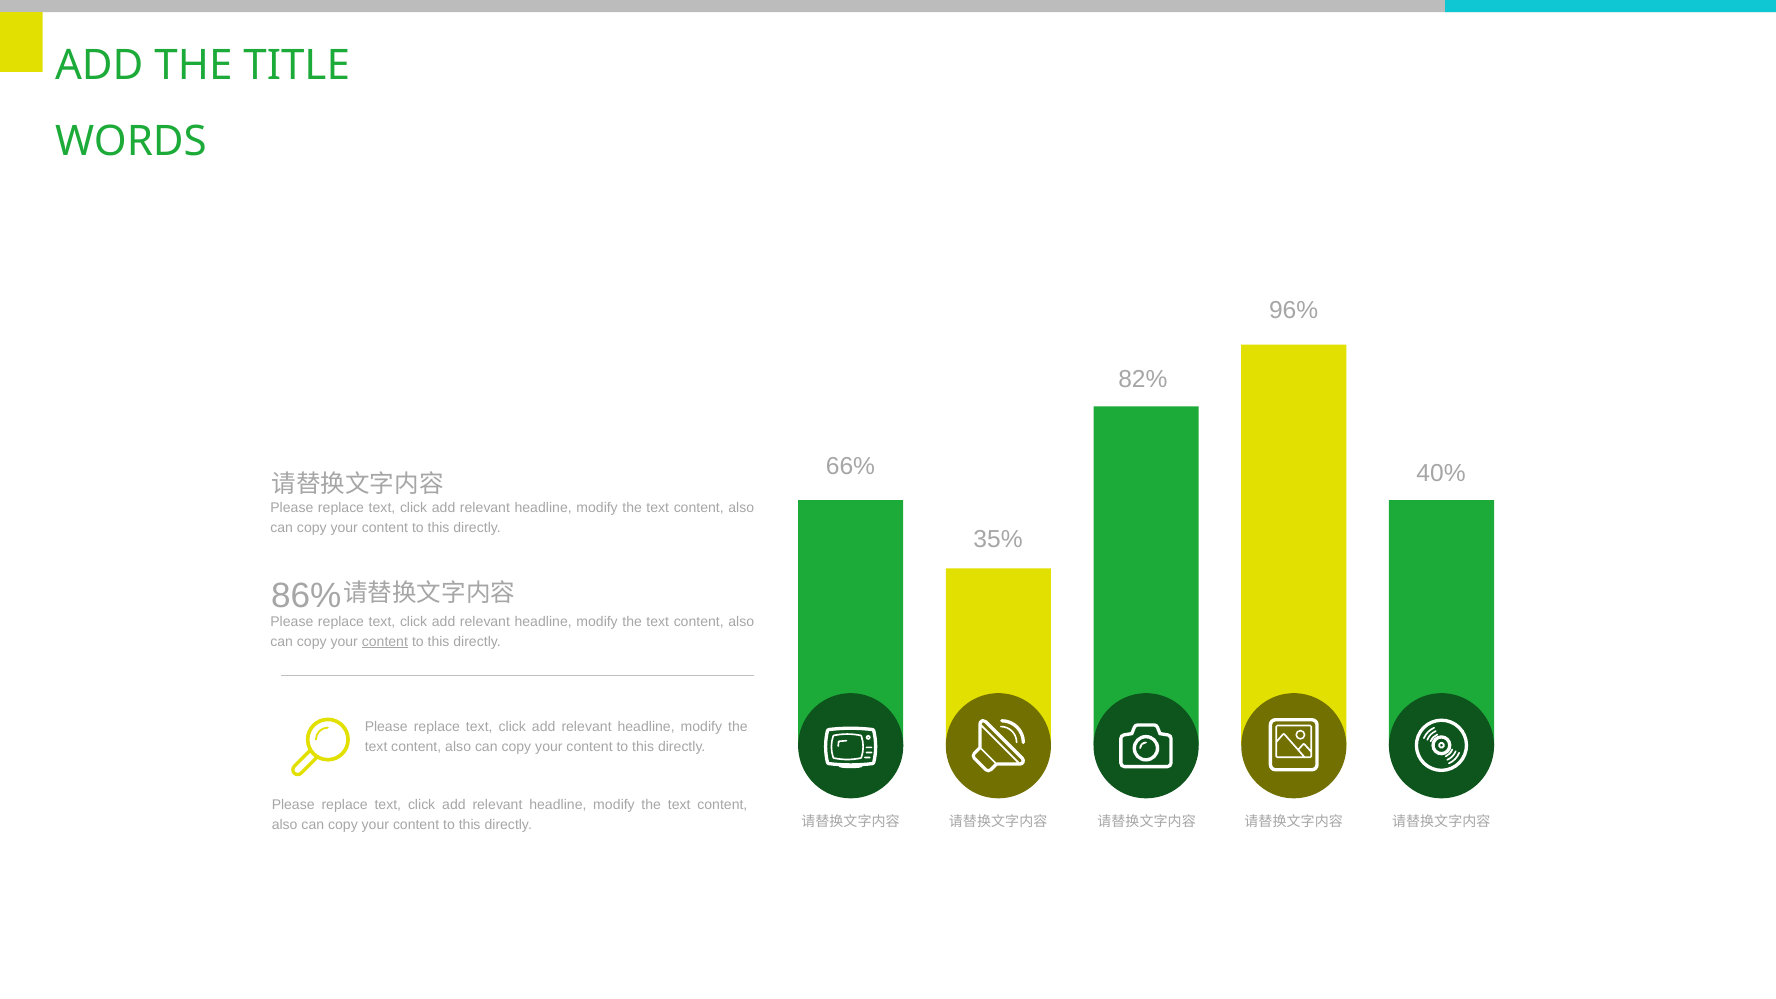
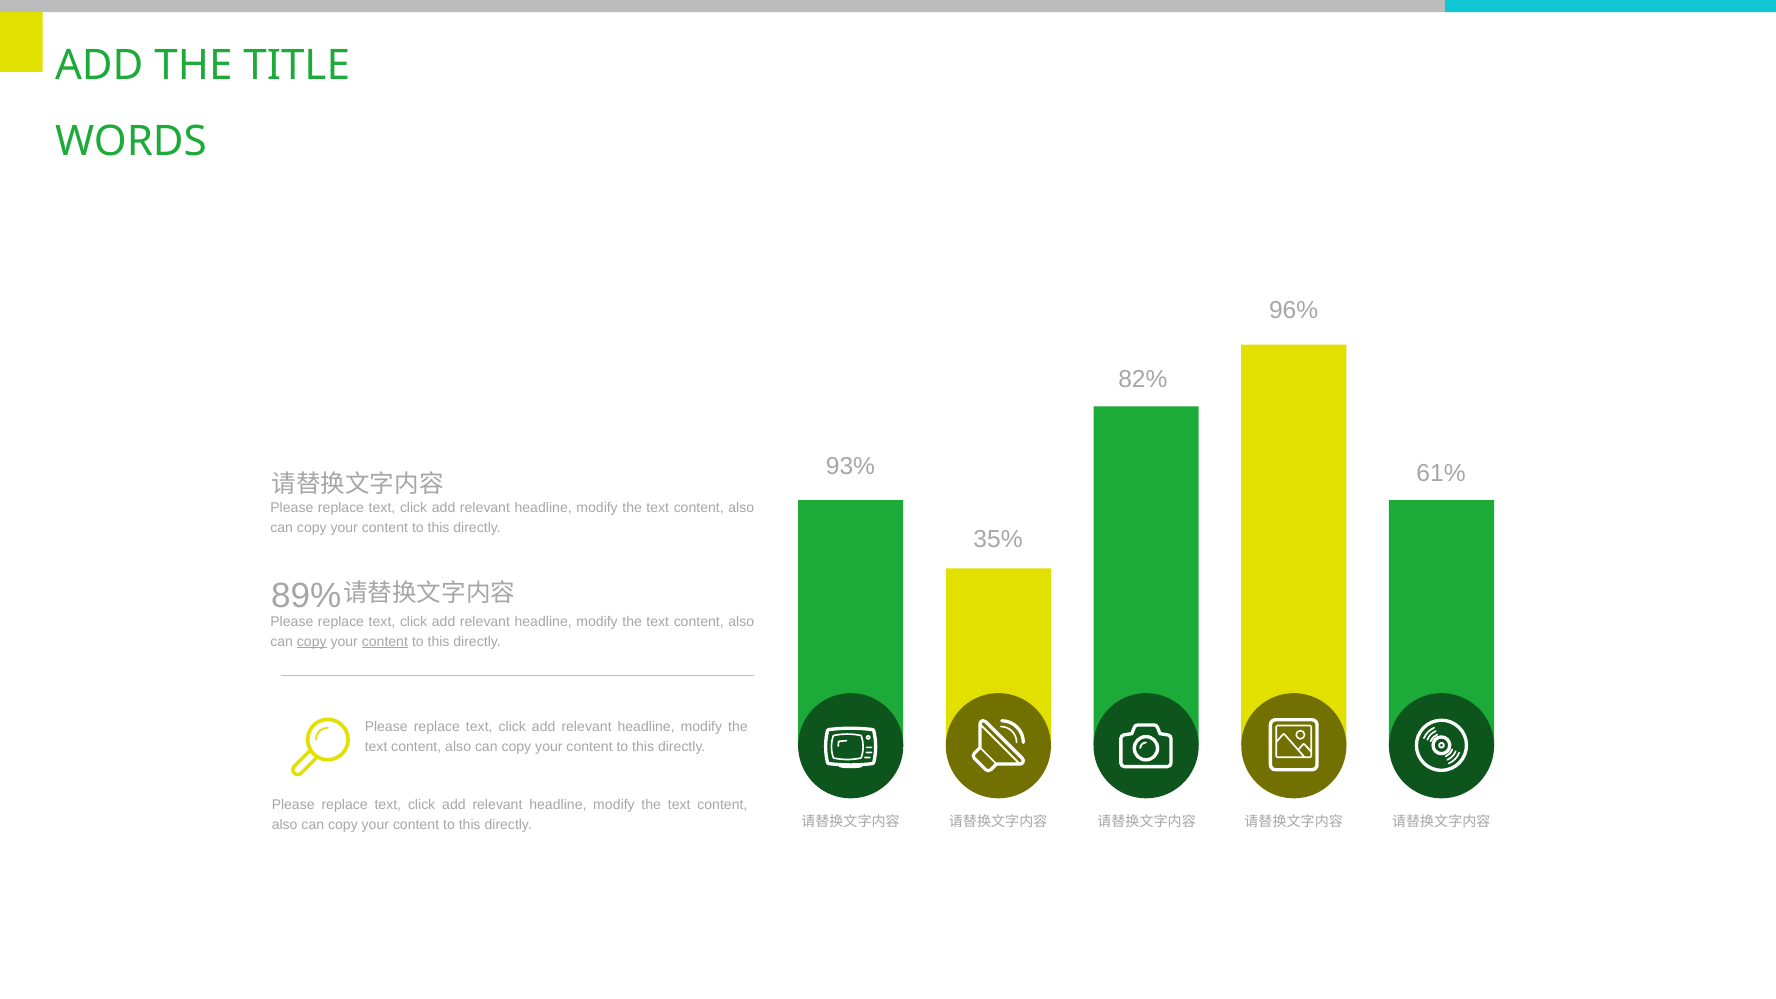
66%: 66% -> 93% (850, 466)
40%: 40% -> 61% (1441, 474)
86%: 86% -> 89% (306, 596)
copy underline: none -> present (312, 642)
